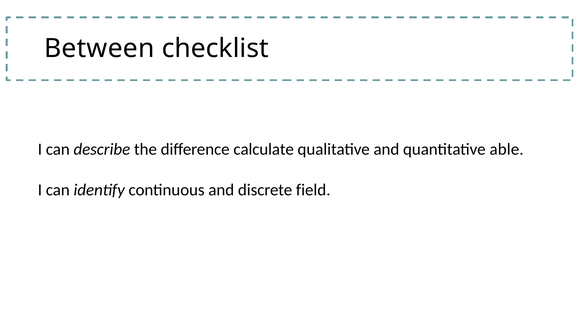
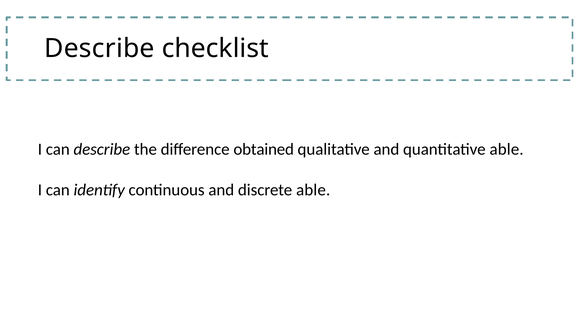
Between: Between -> Describe (99, 49)
calculate: calculate -> obtained (264, 150)
discrete field: field -> able (313, 190)
